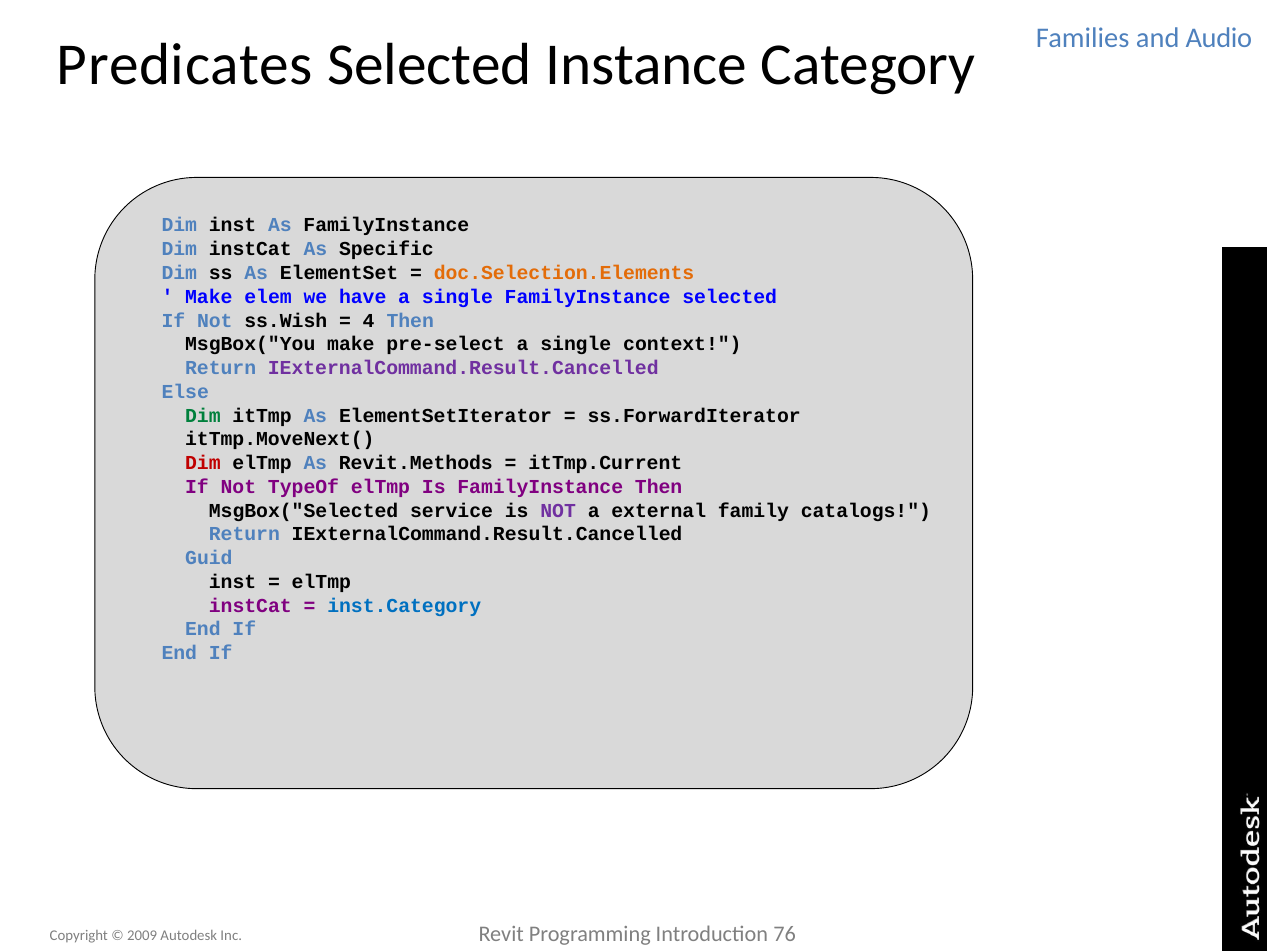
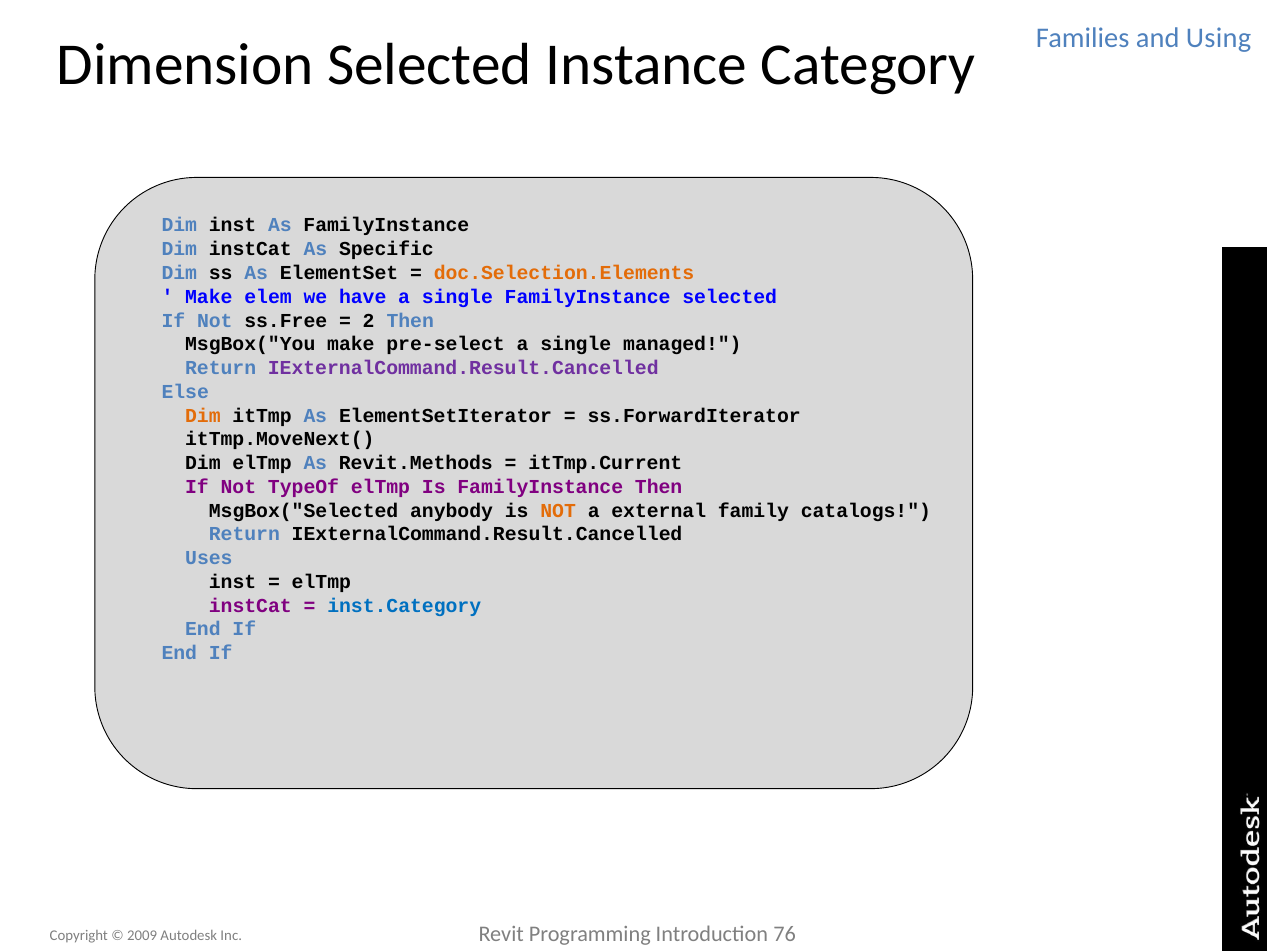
Audio: Audio -> Using (1219, 38)
Predicates: Predicates -> Dimension (185, 65)
ss.Wish: ss.Wish -> ss.Free (286, 320)
4: 4 -> 2 (369, 320)
context: context -> managed (682, 344)
Dim colour: green -> orange (203, 415)
Dim colour: red -> black (203, 463)
service: service -> anybody (452, 510)
NOT colour: purple -> orange (558, 510)
Guid: Guid -> Uses (209, 558)
